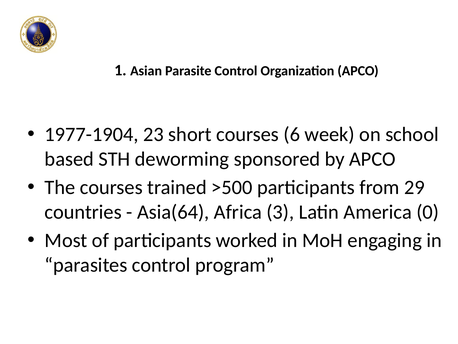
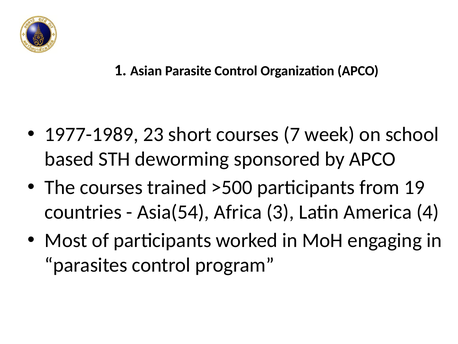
1977-1904: 1977-1904 -> 1977-1989 (92, 134)
6: 6 -> 7 (292, 134)
29: 29 -> 19 (414, 187)
Asia(64: Asia(64 -> Asia(54 (173, 212)
0: 0 -> 4 (428, 212)
